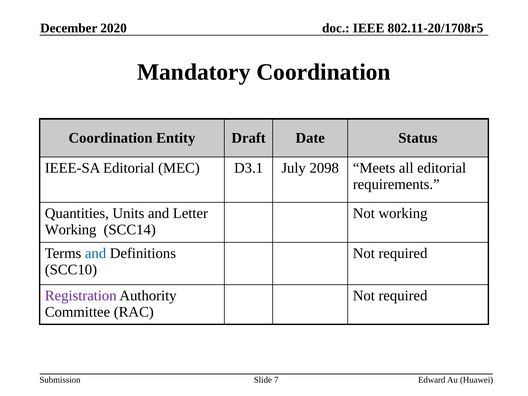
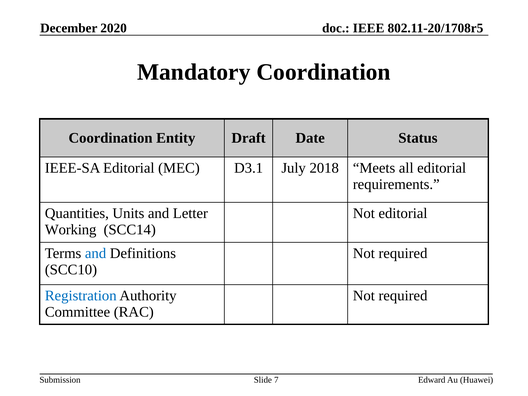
2098: 2098 -> 2018 (324, 168)
Not working: working -> editorial (403, 213)
Registration colour: purple -> blue (81, 296)
